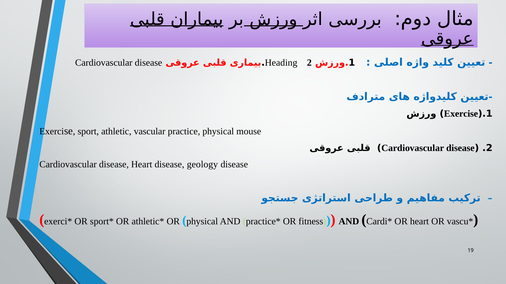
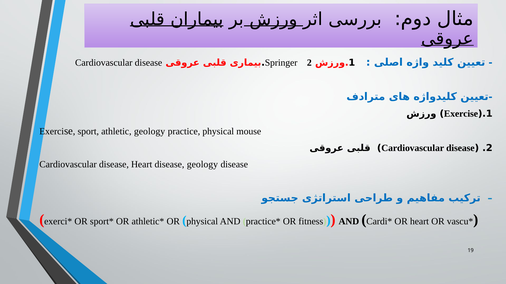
Heading: Heading -> Springer (281, 63)
athletic vascular: vascular -> geology (150, 132)
